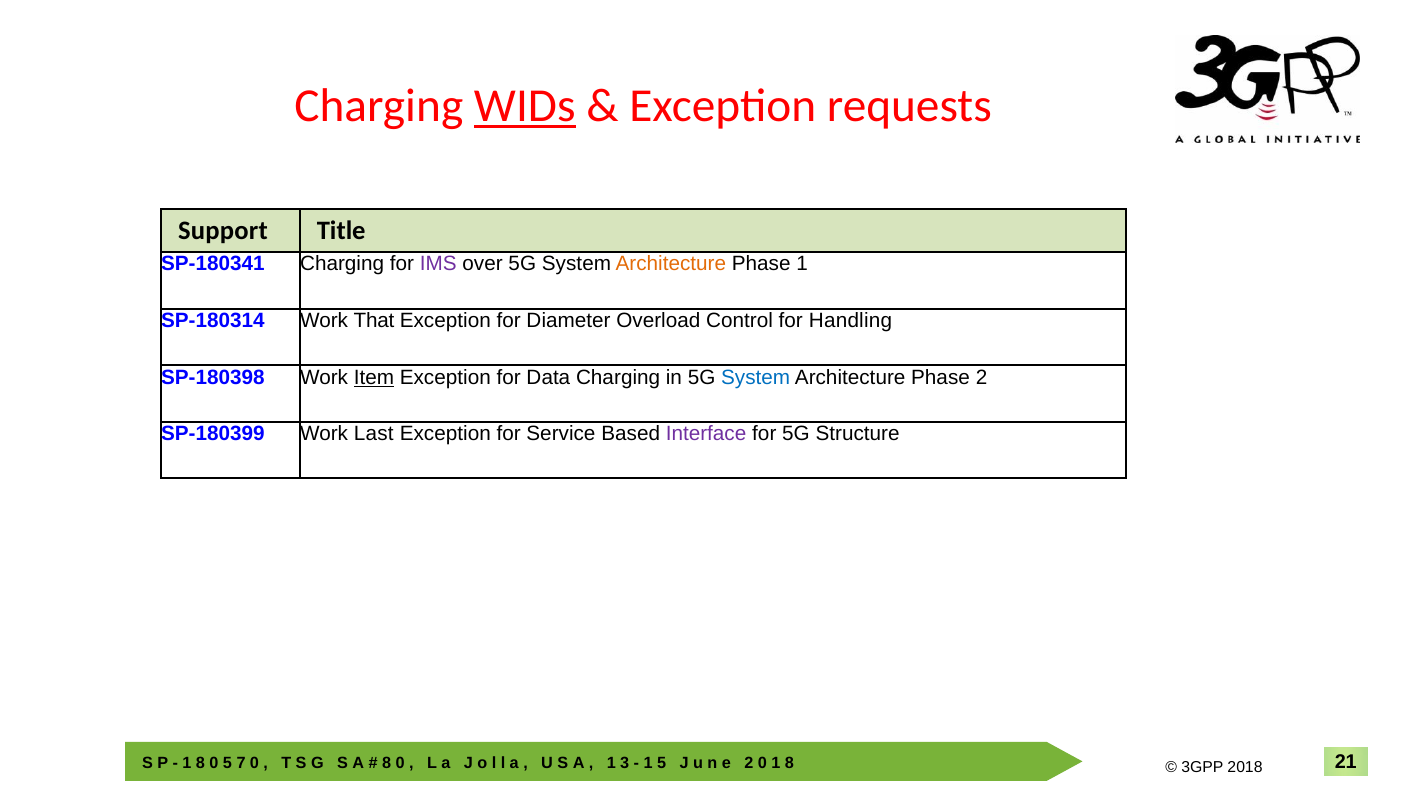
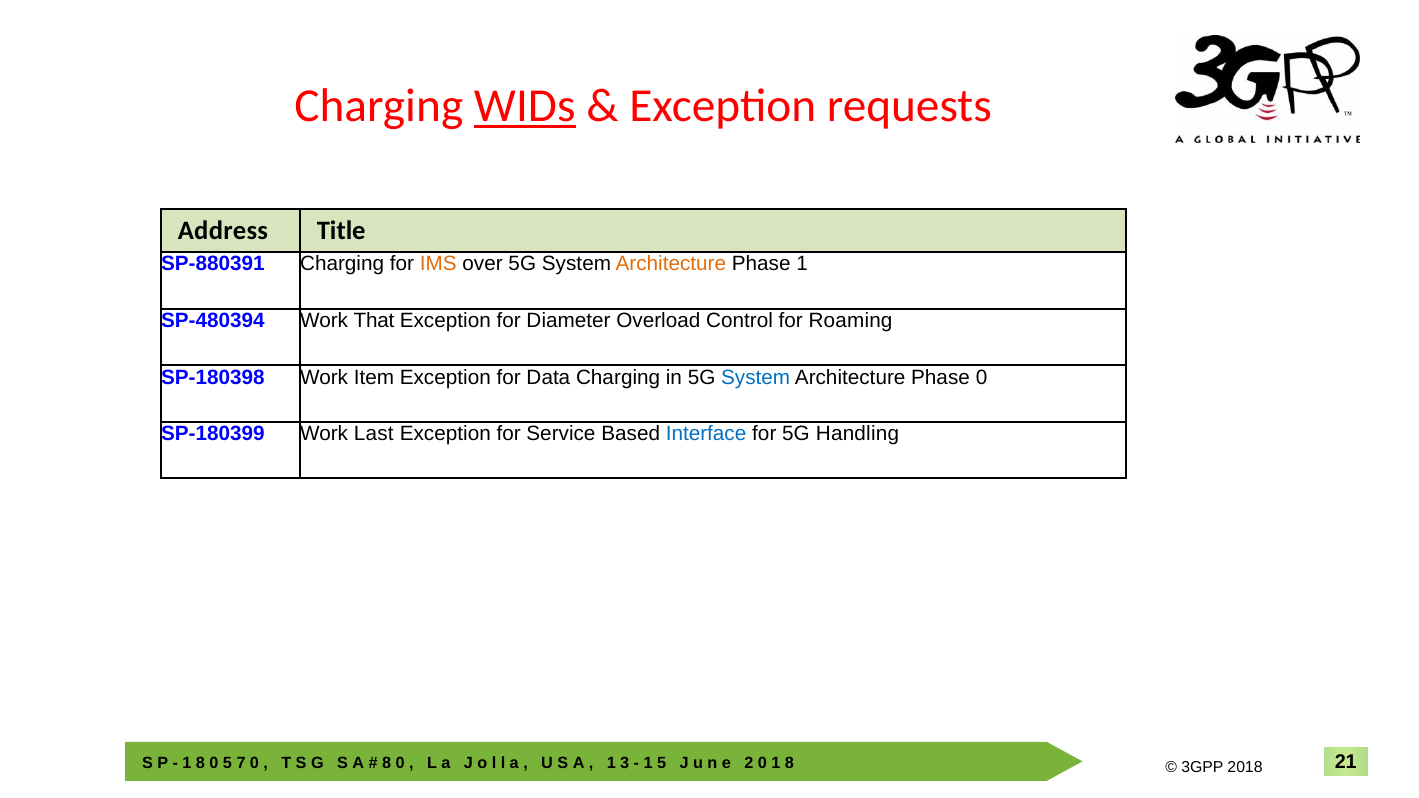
Support: Support -> Address (223, 231)
SP-180341: SP-180341 -> SP-880391 (213, 264)
IMS colour: purple -> orange (438, 264)
SP-180314: SP-180314 -> SP-480394 (213, 321)
Handling: Handling -> Roaming (851, 321)
Item underline: present -> none (374, 377)
Phase 2: 2 -> 0 (982, 377)
Interface colour: purple -> blue (706, 434)
Structure: Structure -> Handling (857, 434)
